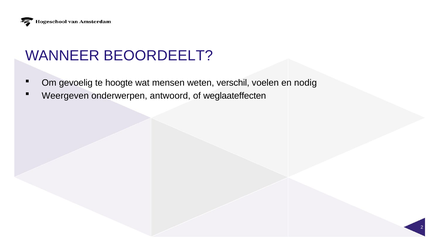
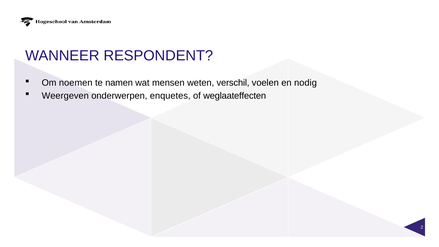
BEOORDEELT: BEOORDEELT -> RESPONDENT (158, 56)
gevoelig: gevoelig -> noemen (76, 83)
hoogte: hoogte -> namen (119, 83)
antwoord: antwoord -> enquetes (170, 96)
